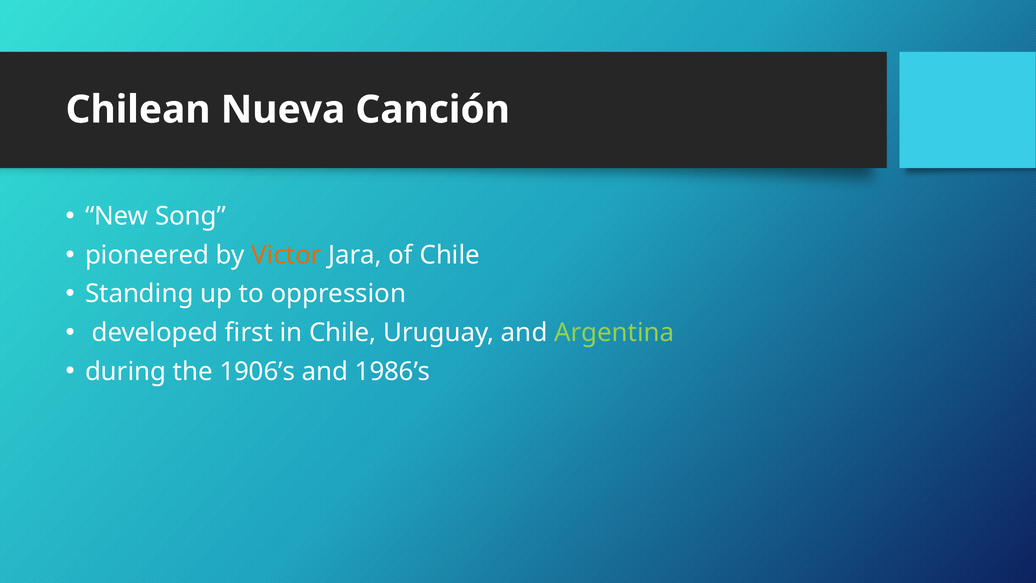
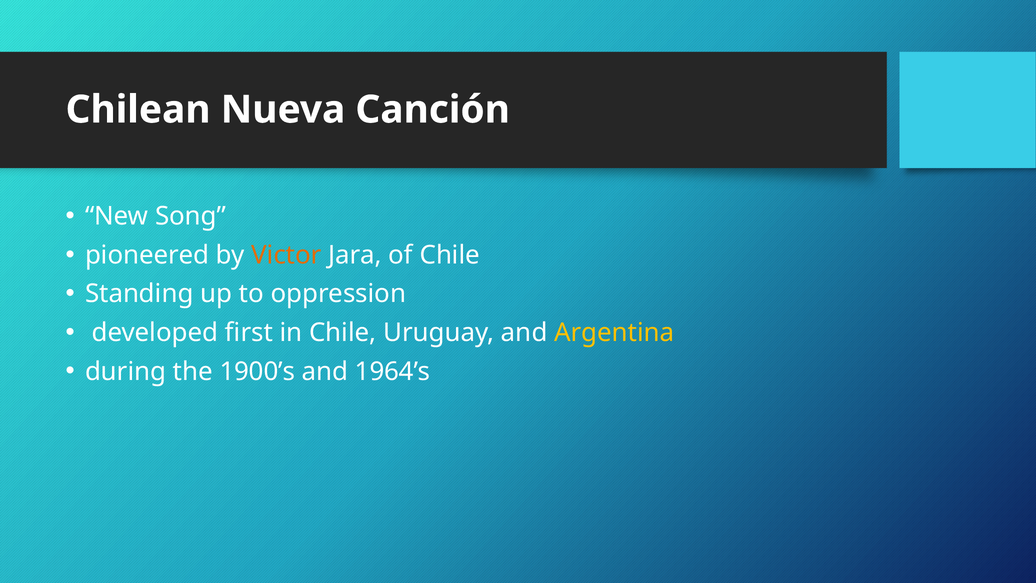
Argentina colour: light green -> yellow (614, 333)
1906’s: 1906’s -> 1900’s (257, 371)
1986’s: 1986’s -> 1964’s (393, 371)
